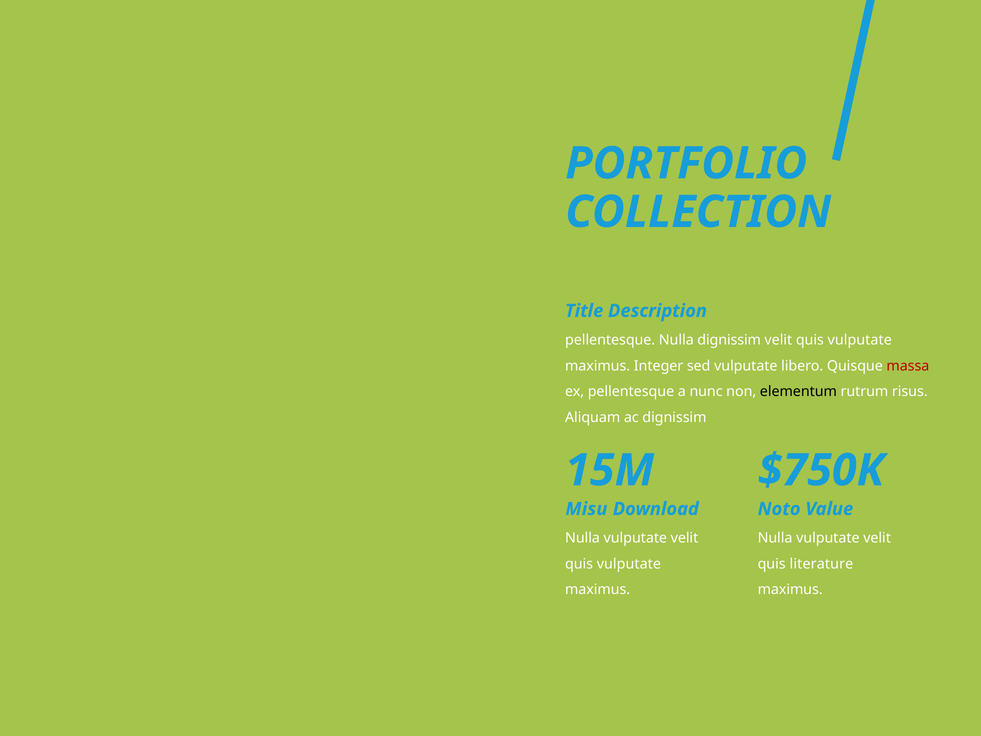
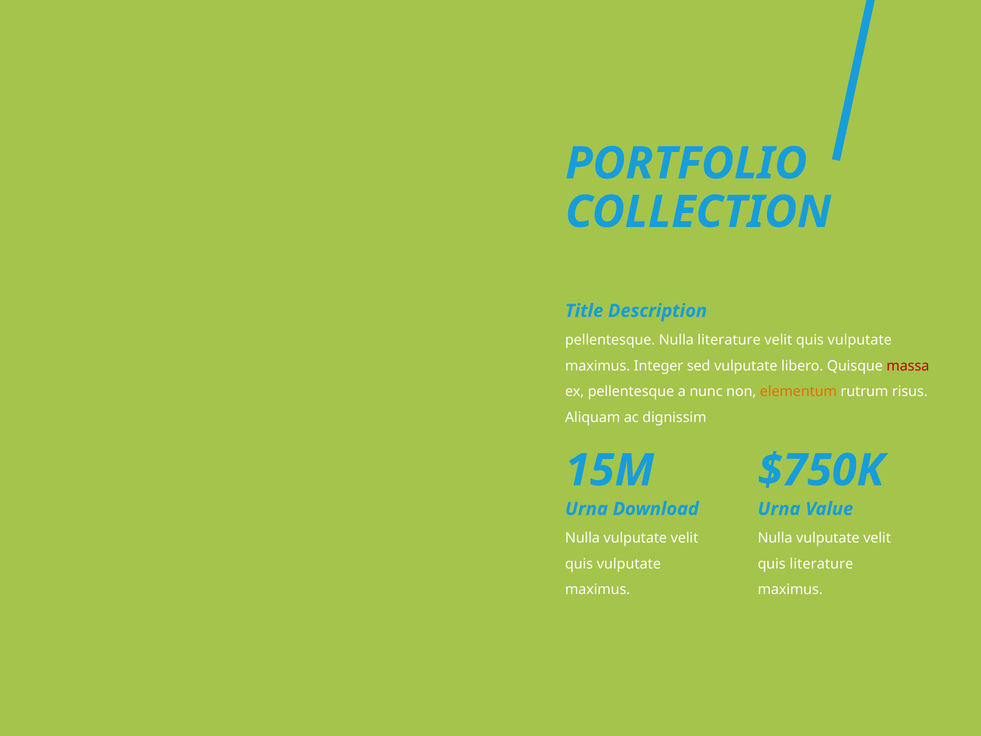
Nulla dignissim: dignissim -> literature (729, 340)
elementum colour: black -> orange (798, 391)
Misu: Misu -> Urna (586, 509)
Noto: Noto -> Urna (779, 509)
